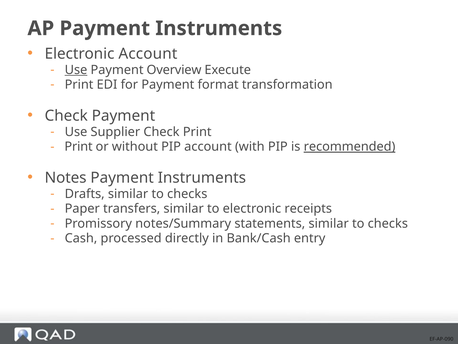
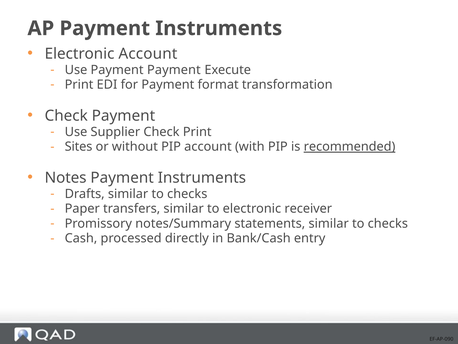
Use underline: present -> none (76, 70)
Payment Overview: Overview -> Payment (174, 70)
Print: Print -> Sites (79, 146)
receipts: receipts -> receiver (308, 208)
